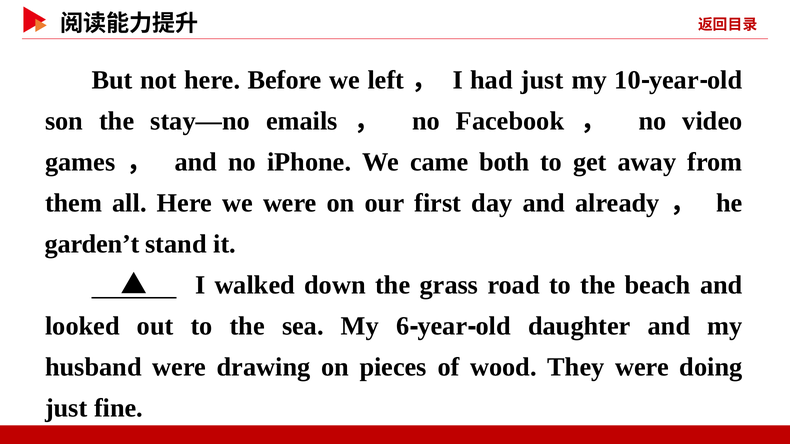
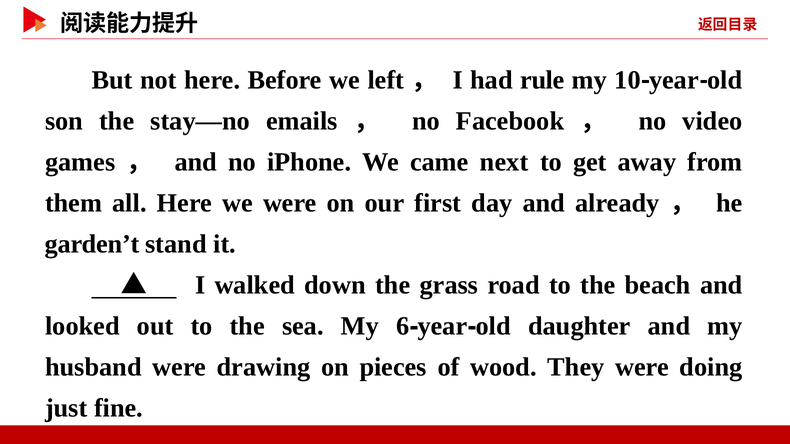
had just: just -> rule (542, 80)
both: both -> next (504, 162)
